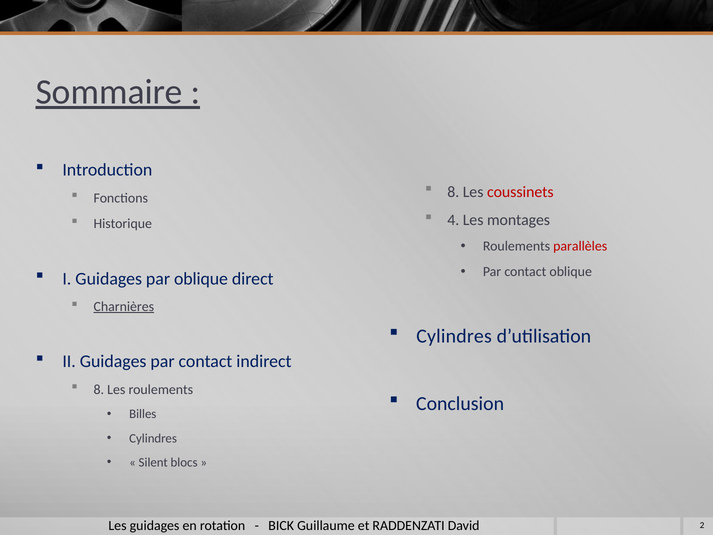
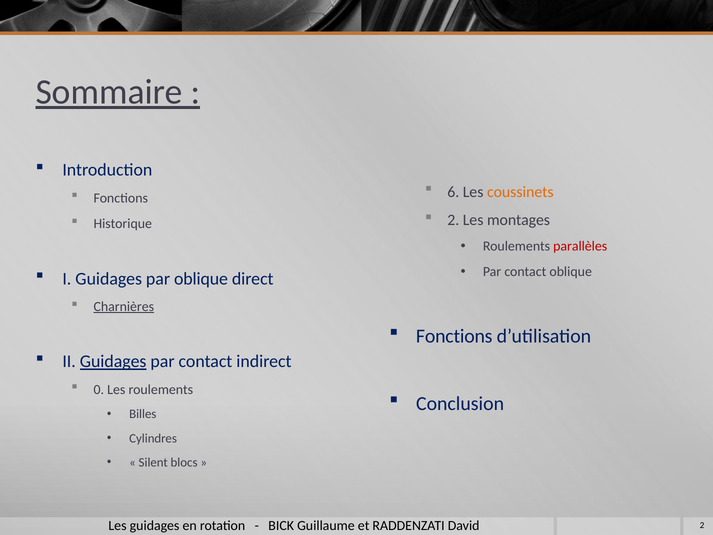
8: 8 -> 6 (453, 192)
coussinets colour: red -> orange (520, 192)
4: 4 -> 2 (453, 220)
Cylindres: Cylindres -> Fonctions (454, 336)
Guidages underline: none -> present (113, 361)
8: 8 -> 0 (99, 389)
